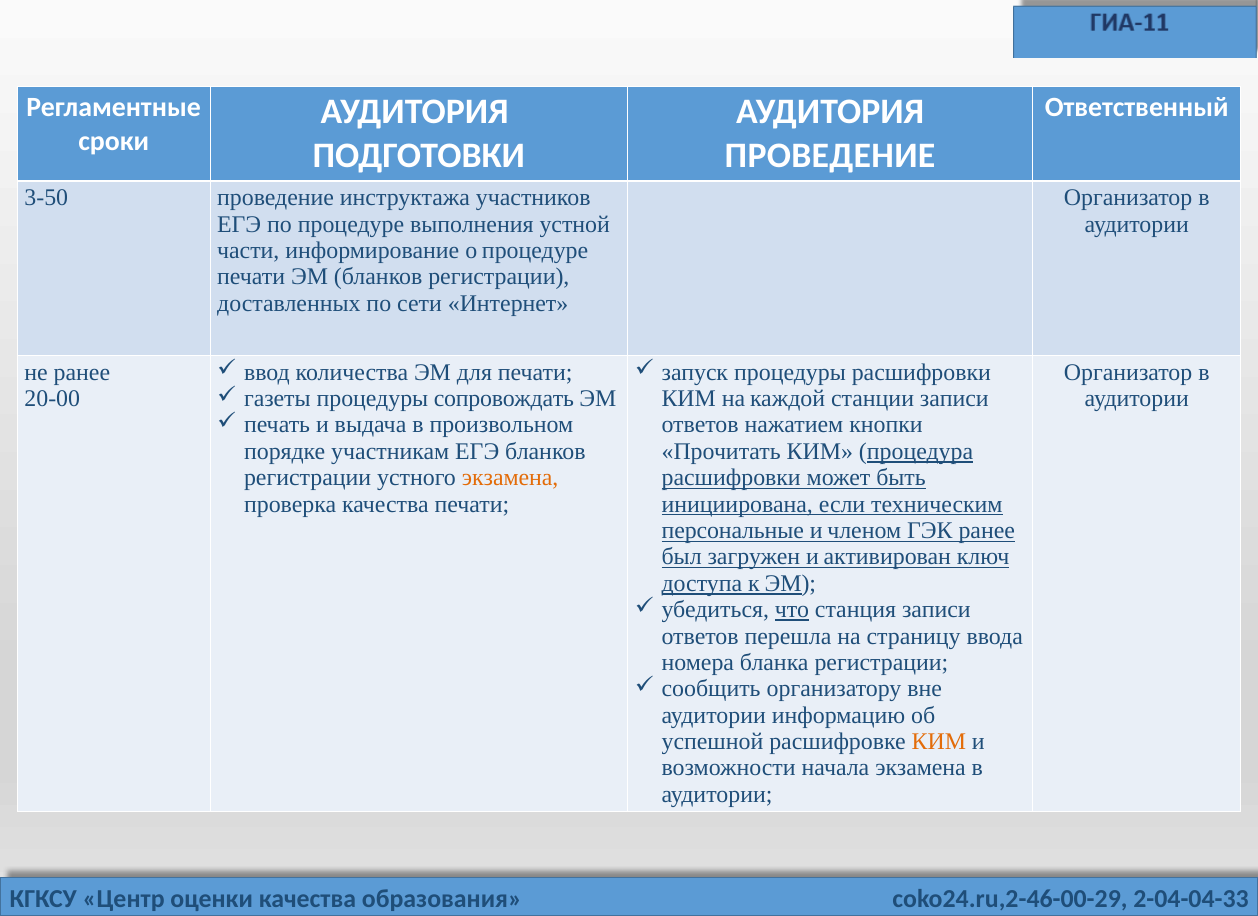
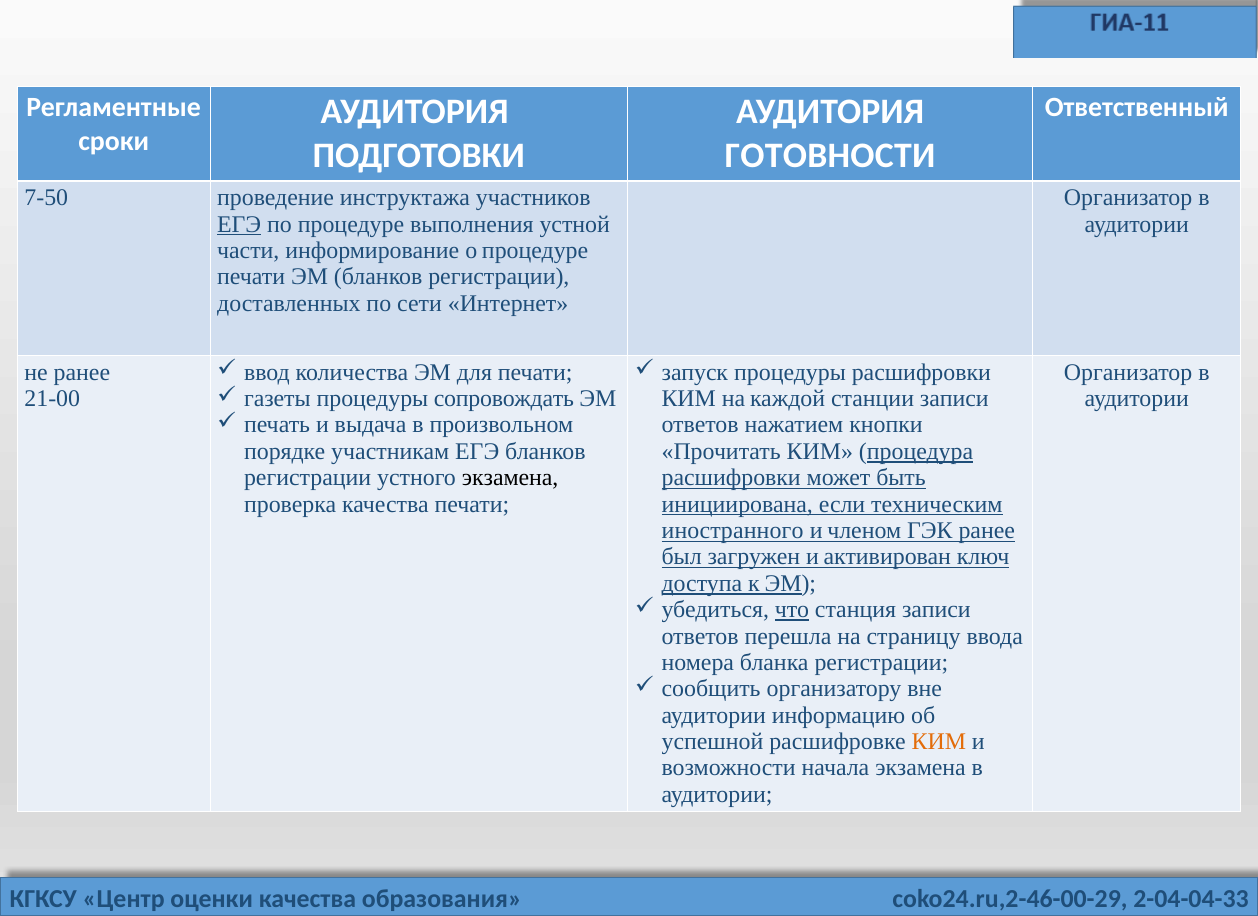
ПРОВЕДЕНИЕ: ПРОВЕДЕНИЕ -> ГОТОВНОСТИ (830, 156)
3-50: 3-50 -> 7-50 (46, 198)
ЕГЭ underline: none -> present (239, 224)
20-00: 20-00 -> 21-00 (52, 399)
экзамена colour: orange -> black (510, 478)
персональные: персональные -> иностранного (733, 531)
